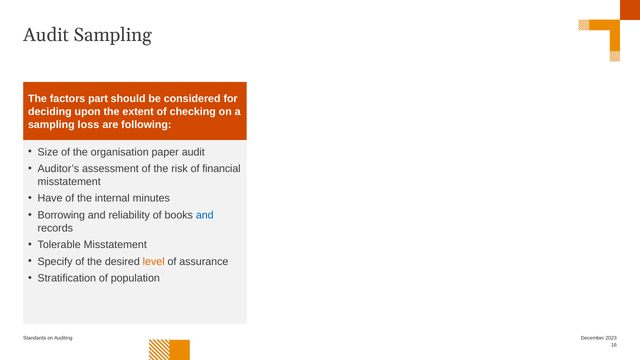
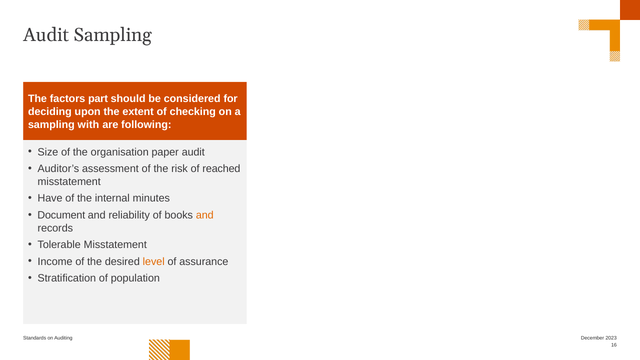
loss: loss -> with (88, 125)
financial: financial -> reached (221, 169)
Borrowing: Borrowing -> Document (61, 215)
and colour: blue -> orange (205, 215)
Specify: Specify -> Income (55, 262)
